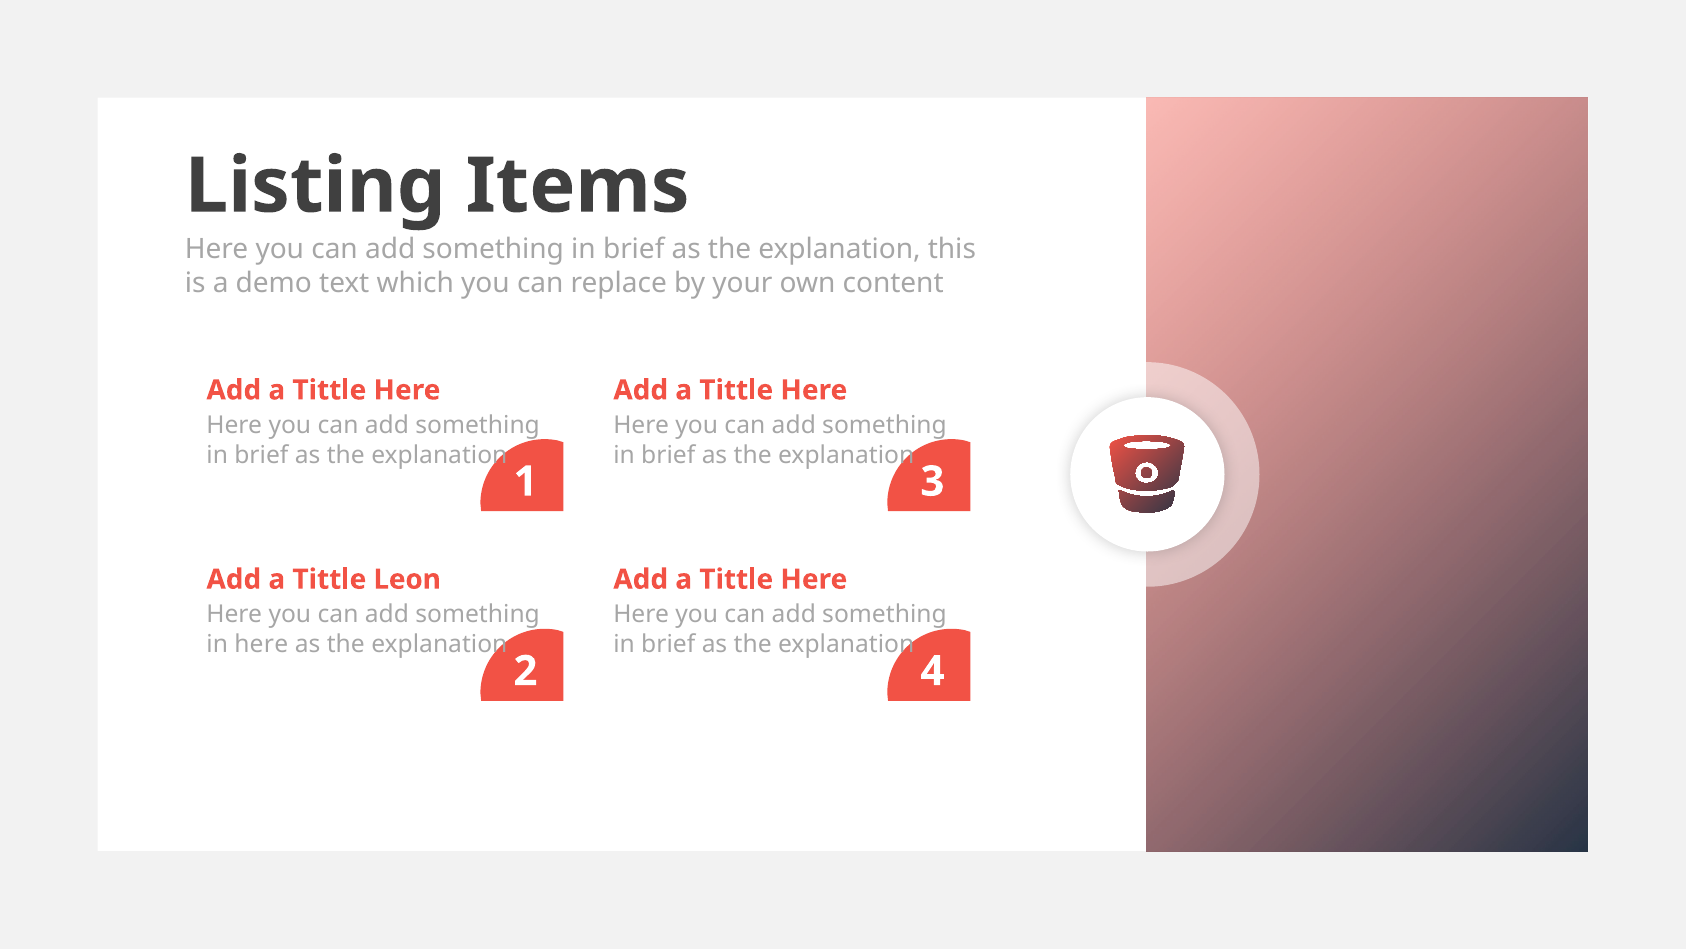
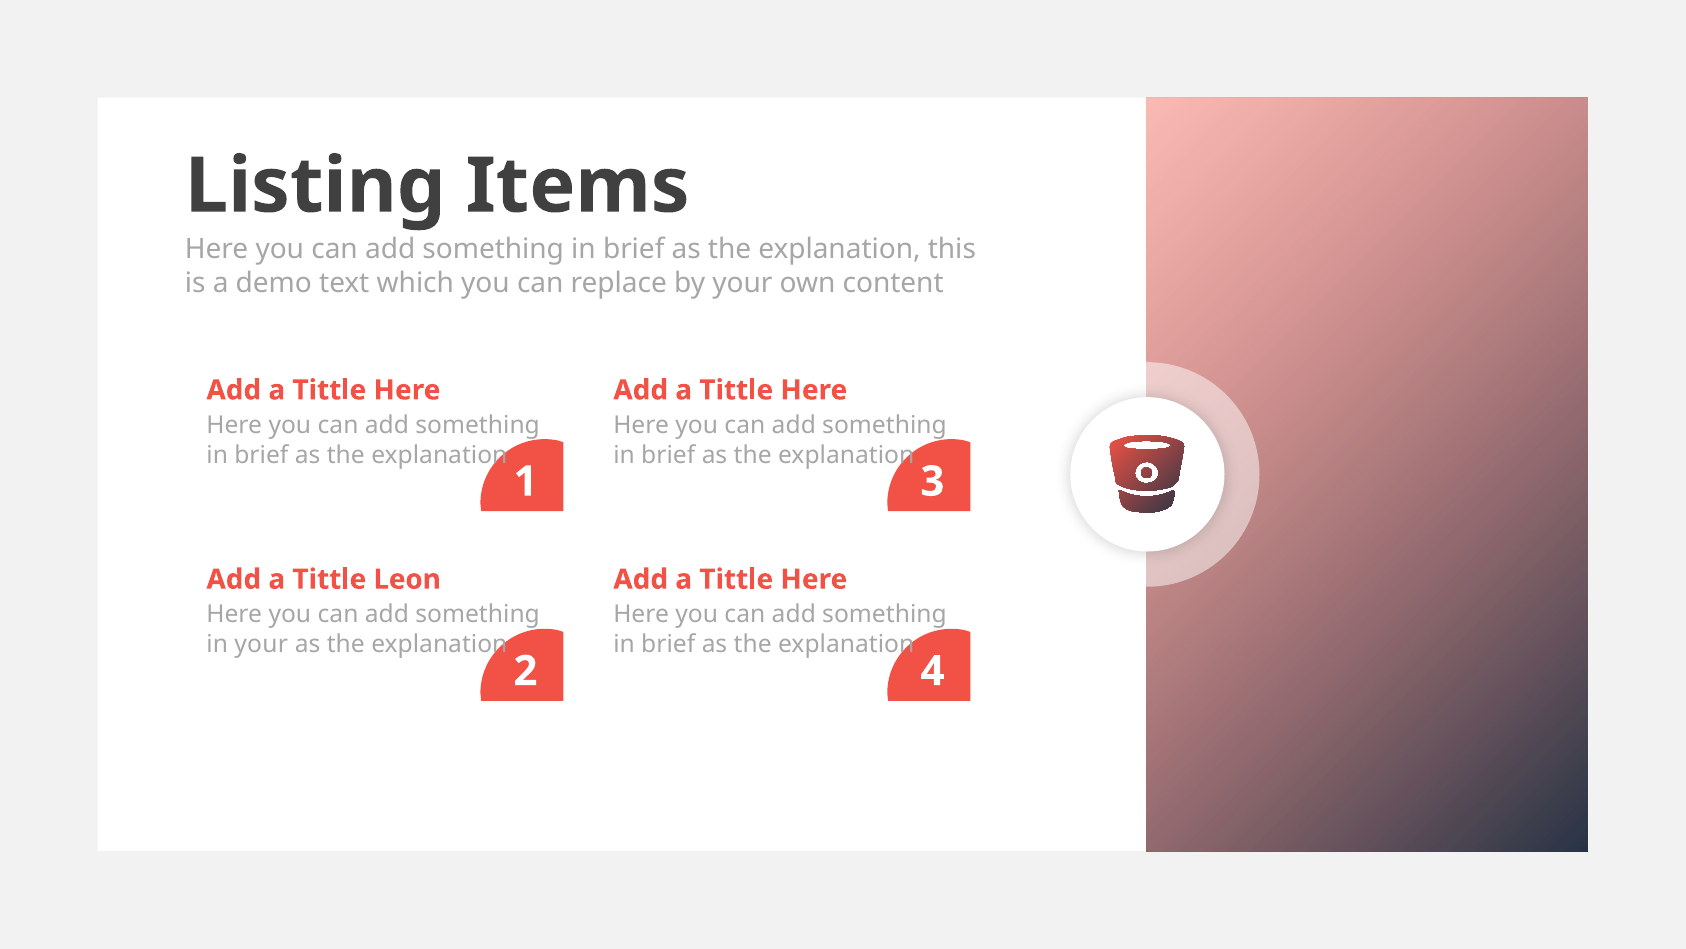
in here: here -> your (261, 644)
